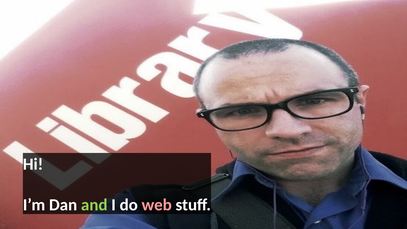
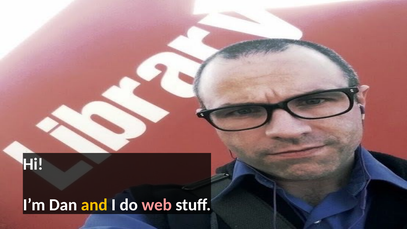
and colour: light green -> yellow (94, 205)
